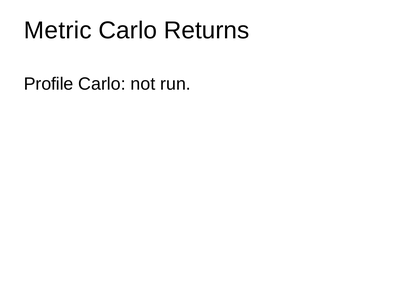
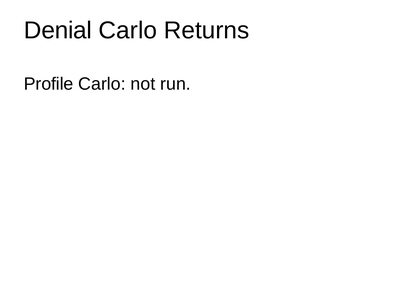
Metric: Metric -> Denial (58, 30)
